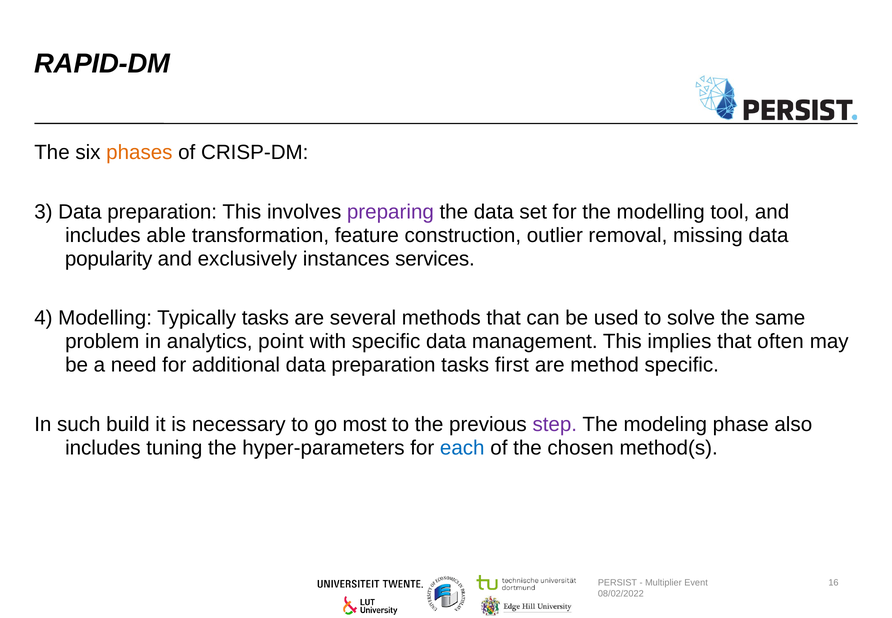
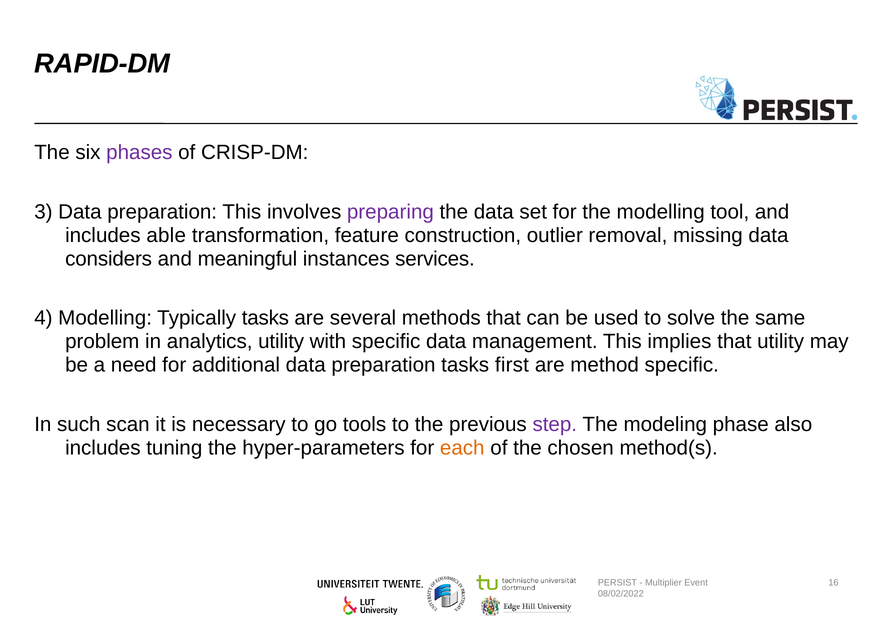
phases colour: orange -> purple (139, 152)
popularity: popularity -> considers (109, 259)
exclusively: exclusively -> meaningful (247, 259)
analytics point: point -> utility (281, 341)
that often: often -> utility (781, 341)
build: build -> scan (128, 424)
most: most -> tools (364, 424)
each colour: blue -> orange (462, 448)
